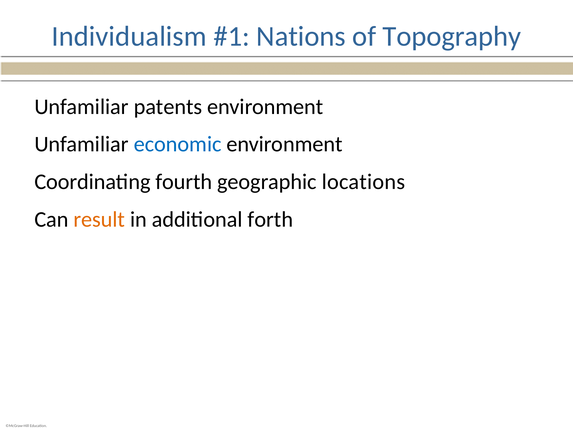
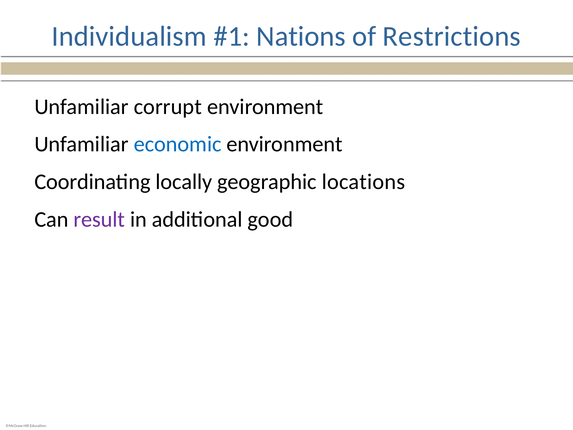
Topography: Topography -> Restrictions (452, 36)
patents: patents -> corrupt (168, 107)
fourth: fourth -> locally (184, 182)
result colour: orange -> purple (99, 219)
forth: forth -> good (270, 219)
